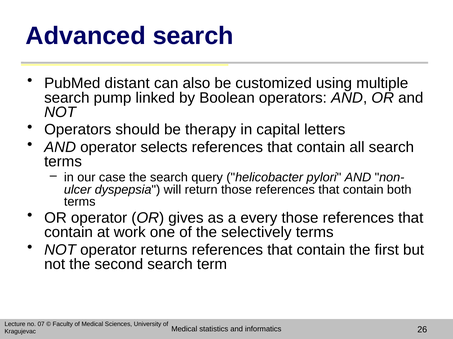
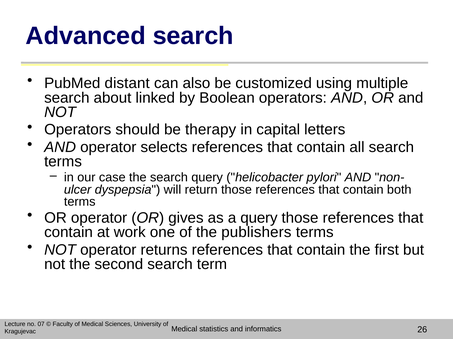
pump: pump -> about (112, 98)
a every: every -> query (259, 218)
selectively: selectively -> publishers (256, 233)
